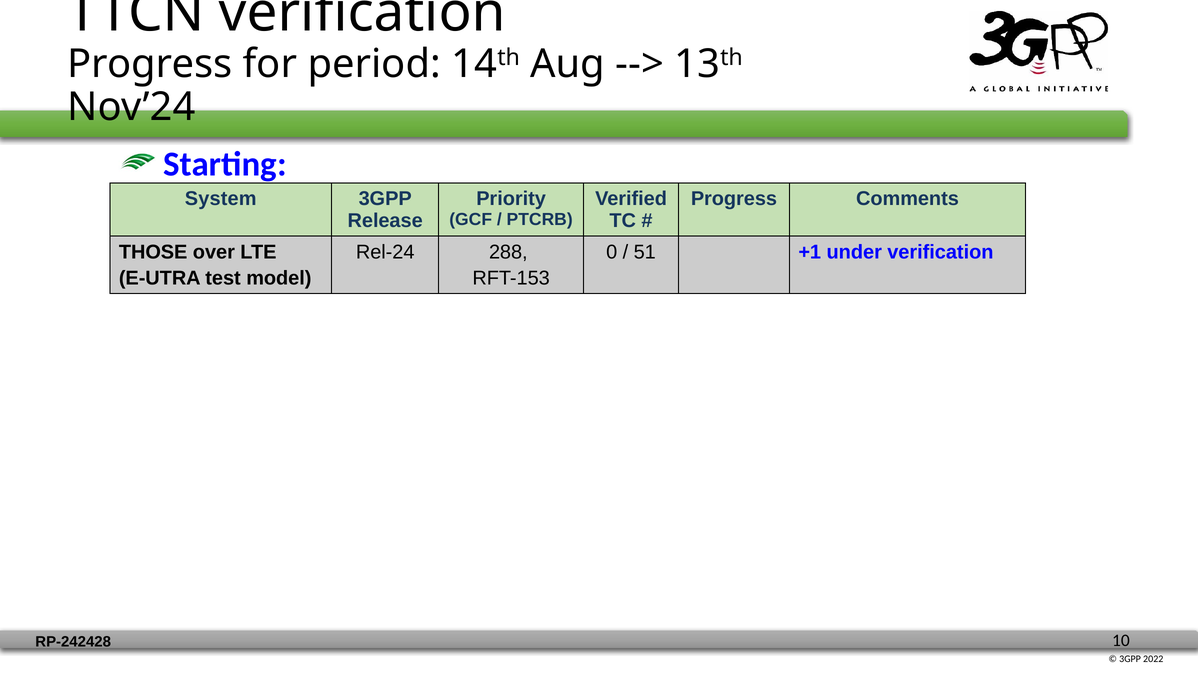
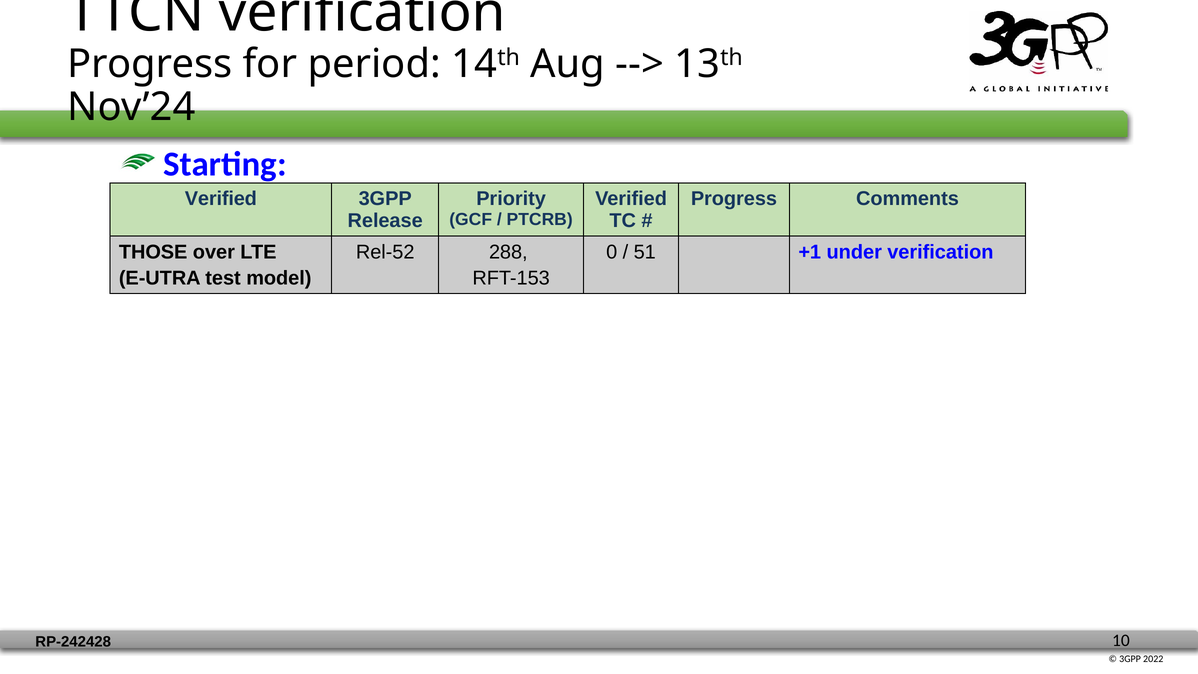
System: System -> Verified (221, 199)
Rel-24: Rel-24 -> Rel-52 (385, 252)
